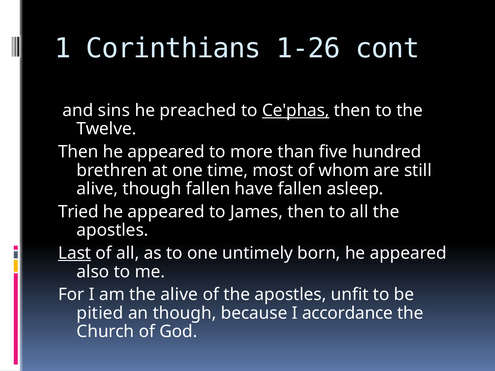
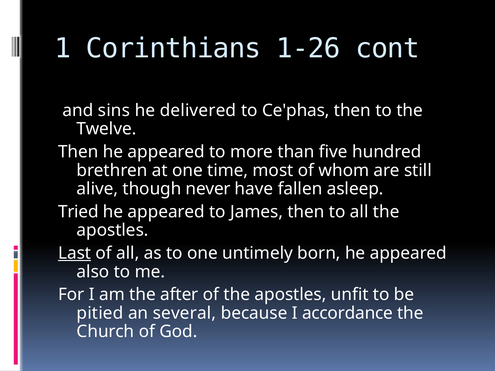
preached: preached -> delivered (198, 110)
Ce'phas underline: present -> none (296, 110)
though fallen: fallen -> never (208, 189)
the alive: alive -> after (179, 295)
an though: though -> several (184, 313)
